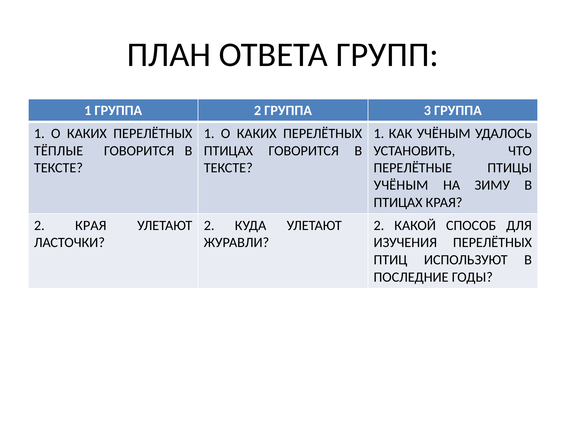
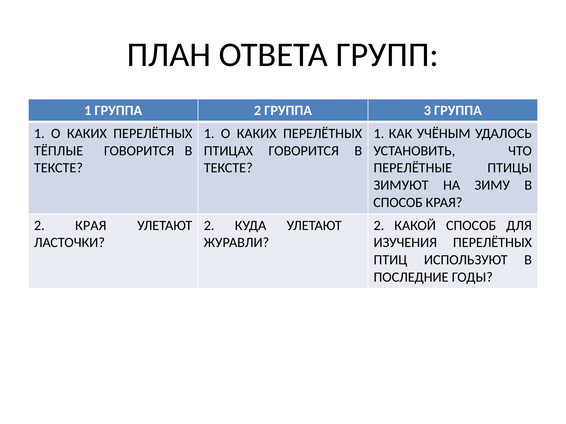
УЧЁНЫМ: УЧЁНЫМ -> ЗИМУЮТ (401, 185)
ПТИЦАХ: ПТИЦАХ -> СПОСОБ (398, 203)
